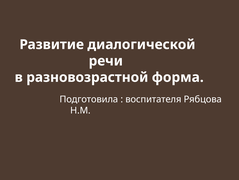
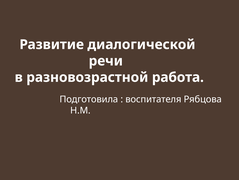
форма: форма -> работа (178, 77)
